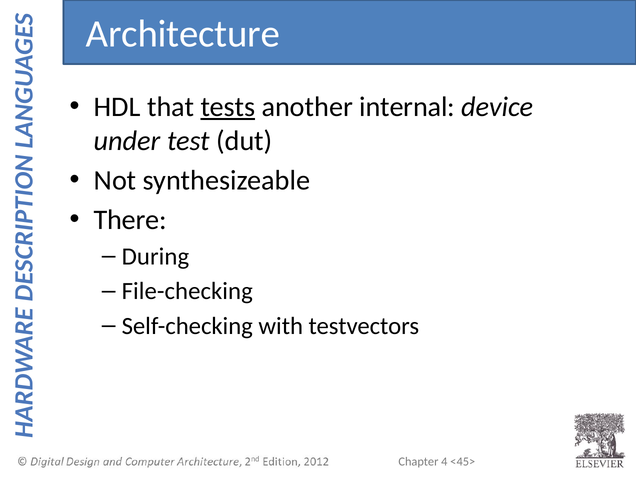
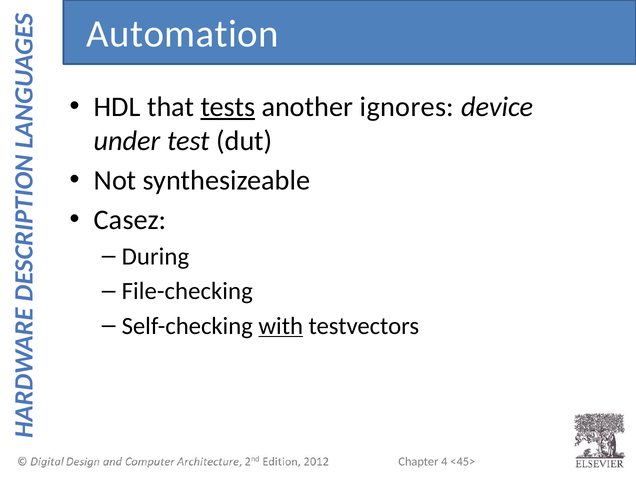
Architecture: Architecture -> Automation (183, 34)
internal: internal -> ignores (407, 107)
There: There -> Casez (130, 220)
with underline: none -> present (281, 326)
